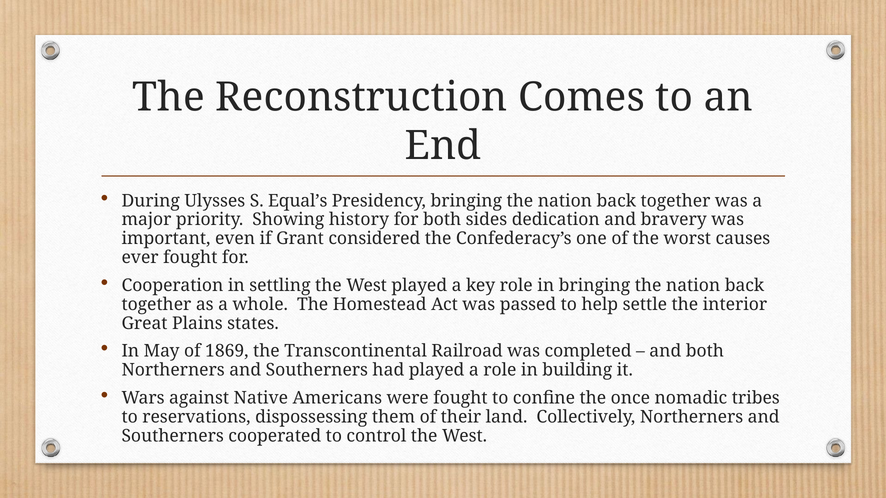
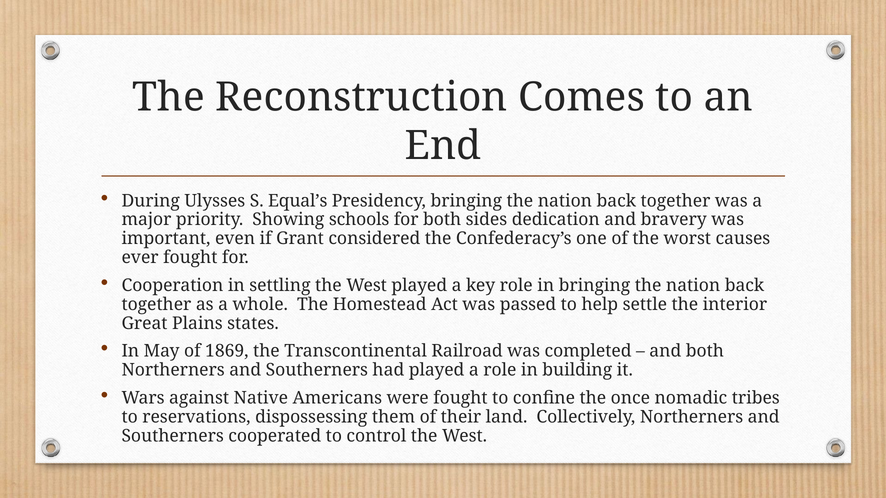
history: history -> schools (359, 220)
